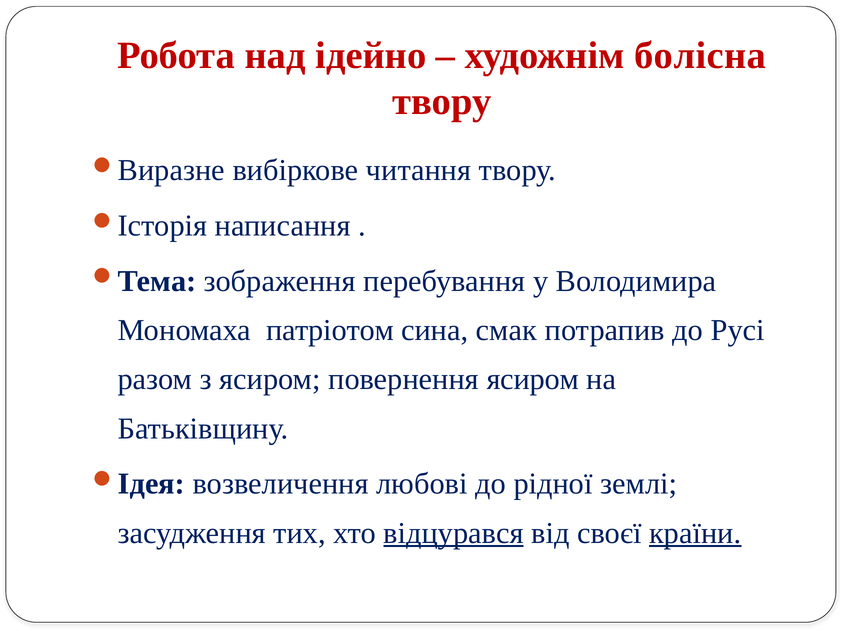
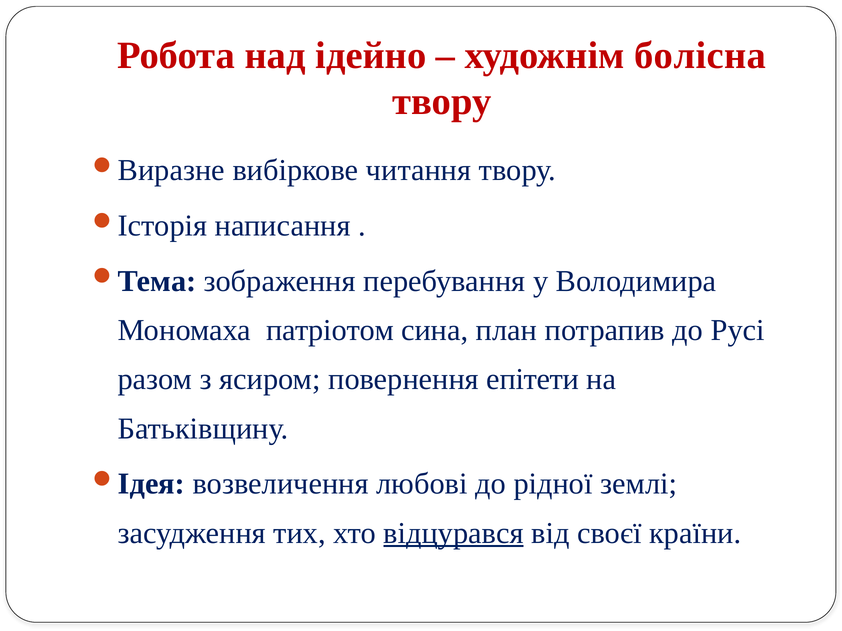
смак: смак -> план (507, 330)
повернення ясиром: ясиром -> епітети (533, 380)
країни underline: present -> none (695, 533)
